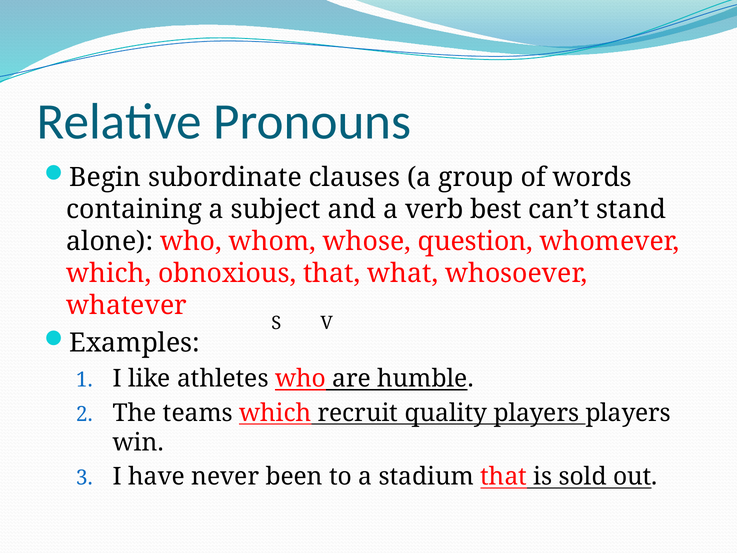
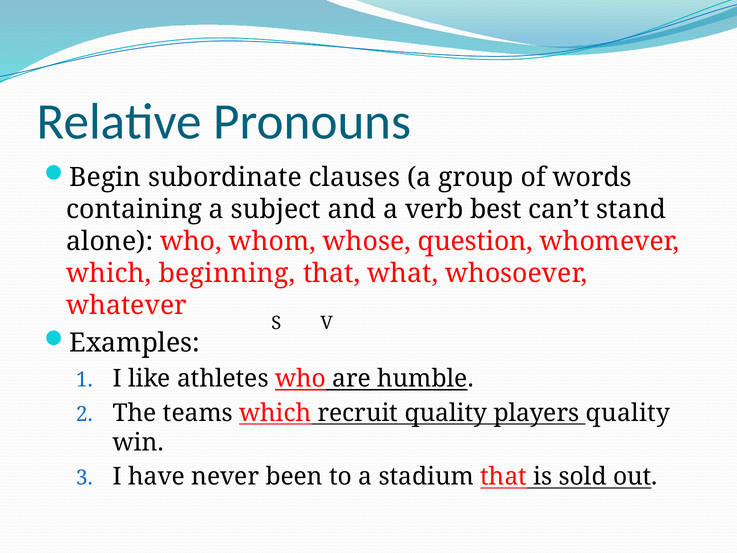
obnoxious: obnoxious -> beginning (227, 274)
players players: players -> quality (628, 413)
